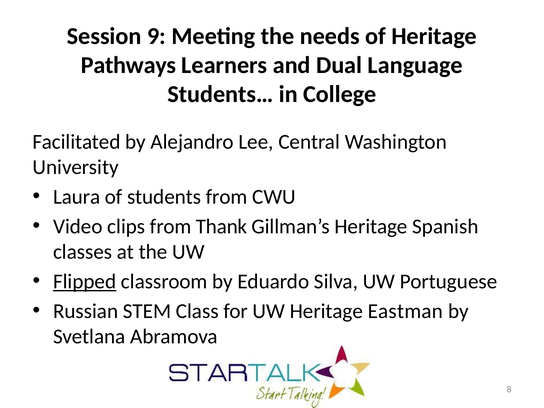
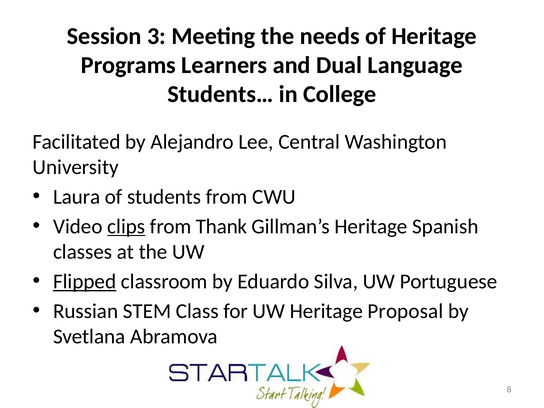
9: 9 -> 3 (156, 36)
Pathways: Pathways -> Programs (128, 65)
clips underline: none -> present (126, 226)
Eastman: Eastman -> Proposal (405, 311)
